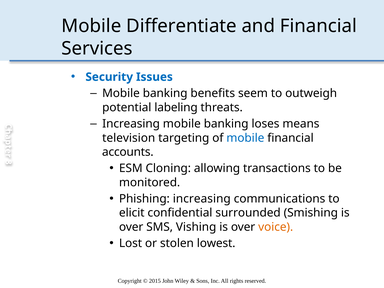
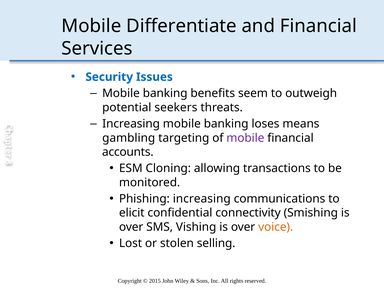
labeling: labeling -> seekers (176, 107)
television: television -> gambling (129, 138)
mobile colour: blue -> purple (245, 138)
surrounded: surrounded -> connectivity (248, 213)
lowest: lowest -> selling (216, 243)
